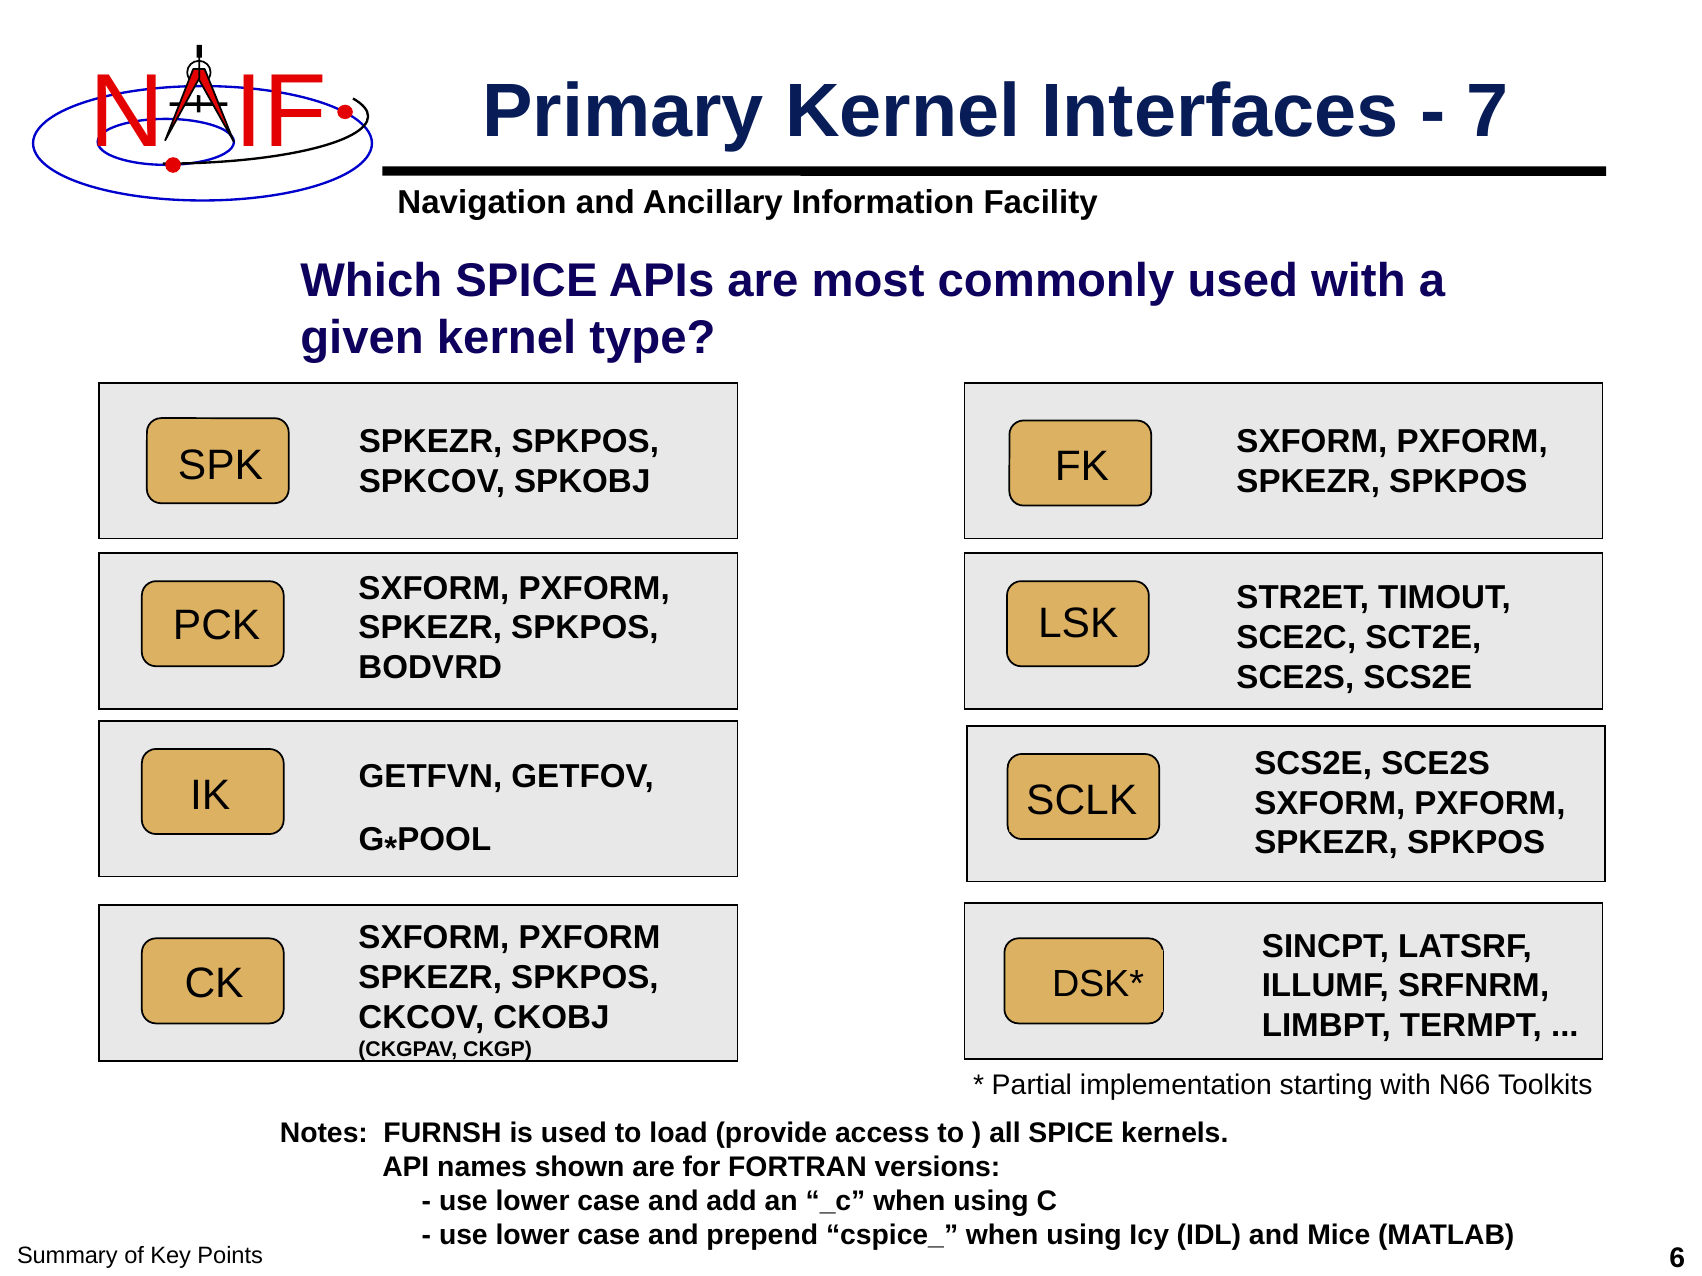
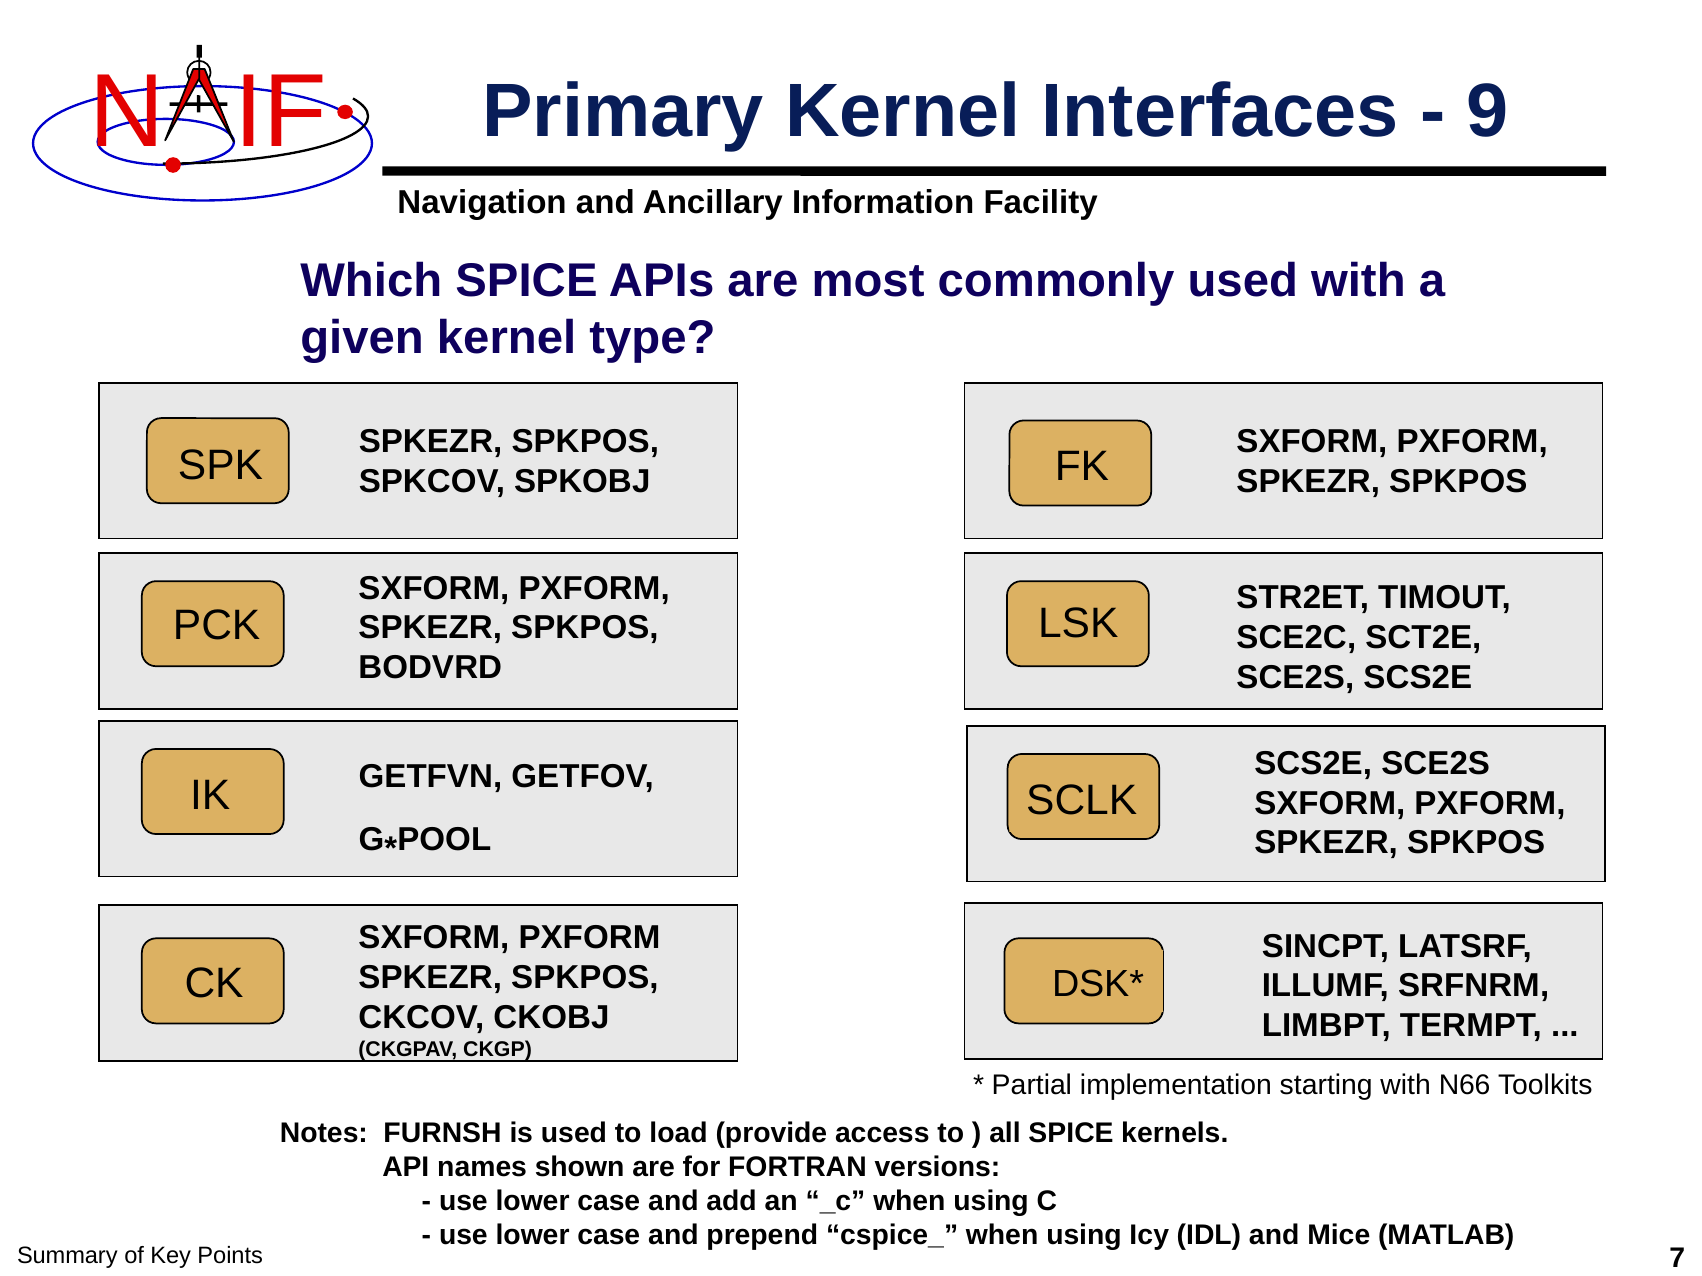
7: 7 -> 9 (1487, 111)
6: 6 -> 7 (1677, 1259)
